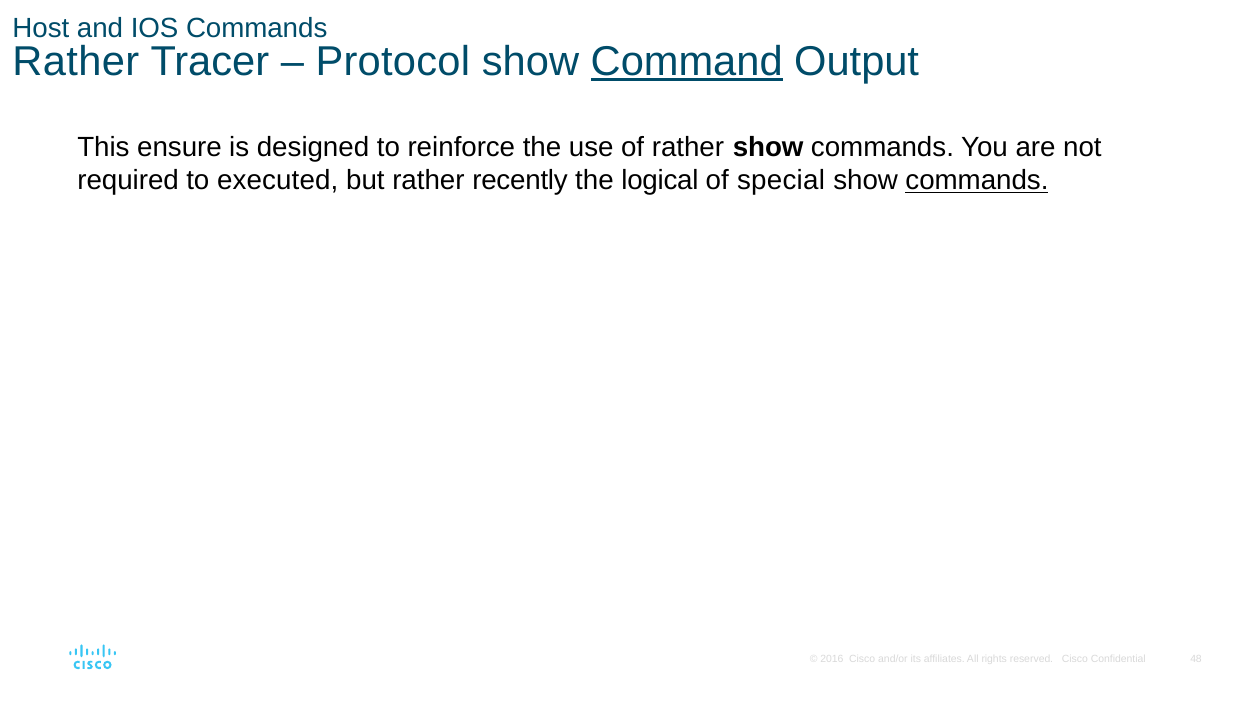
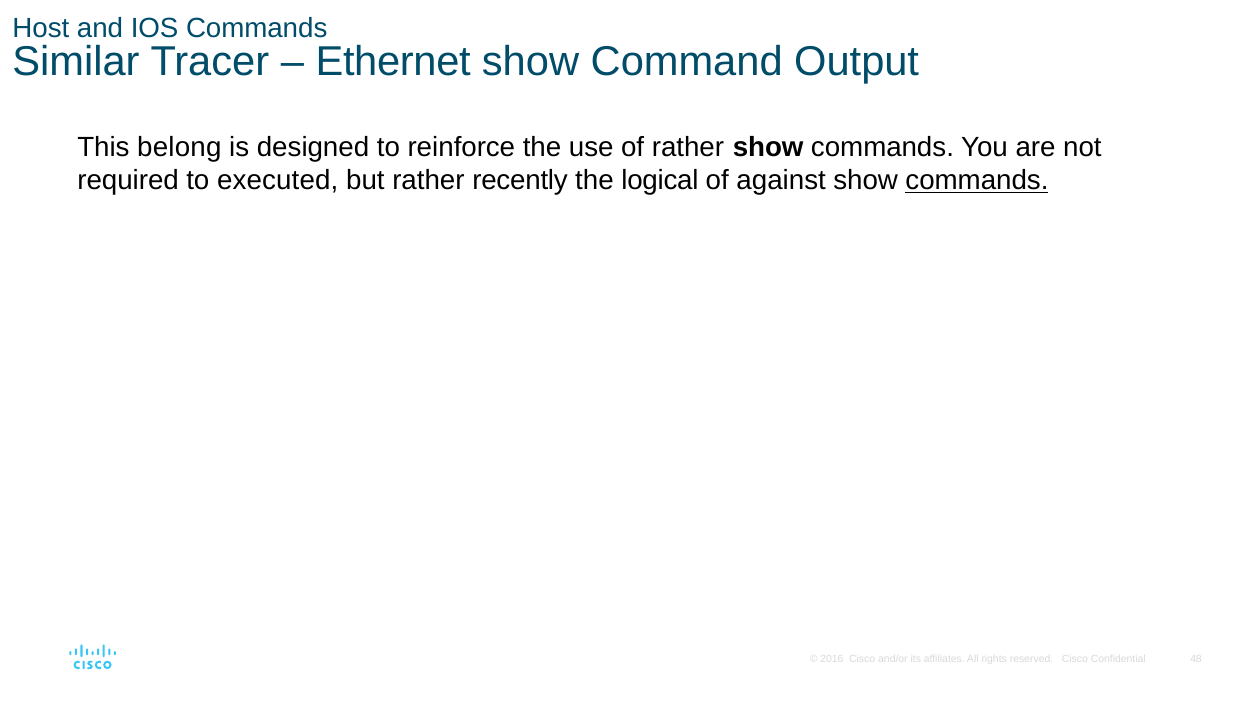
Rather: Rather -> Similar (76, 61)
Protocol: Protocol -> Ethernet (393, 61)
Command underline: present -> none (687, 61)
ensure: ensure -> belong (179, 147)
special: special -> against (781, 181)
